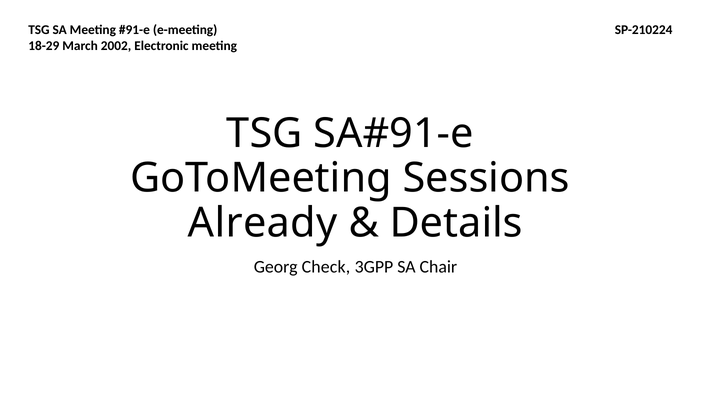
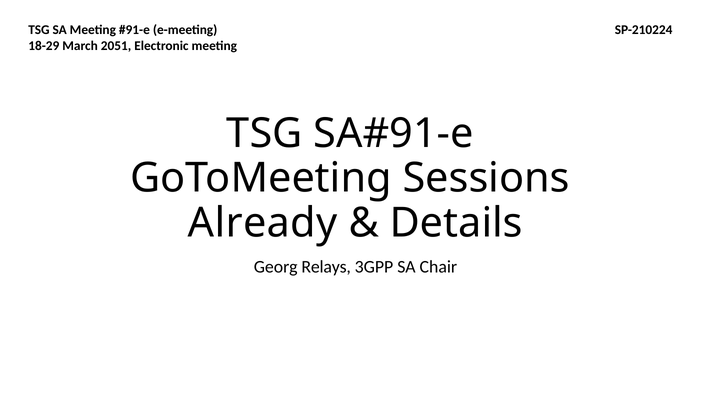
2002: 2002 -> 2051 (116, 46)
Check: Check -> Relays (326, 267)
